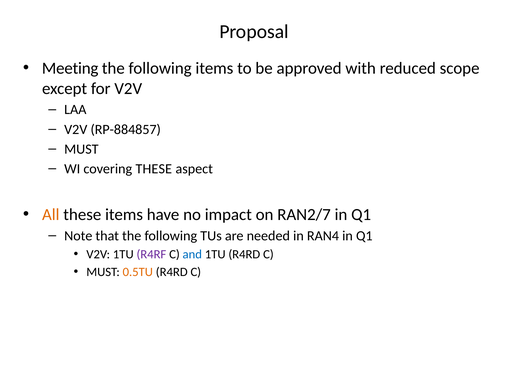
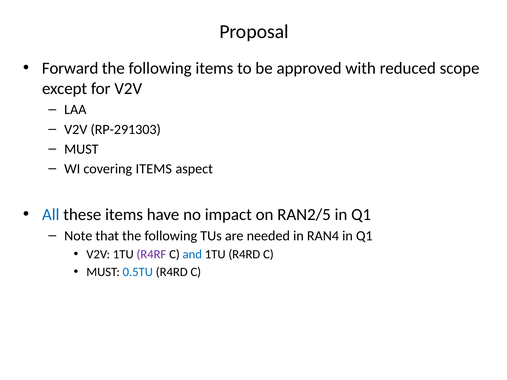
Meeting: Meeting -> Forward (70, 68)
RP-884857: RP-884857 -> RP-291303 (126, 129)
covering THESE: THESE -> ITEMS (154, 169)
All colour: orange -> blue (51, 215)
RAN2/7: RAN2/7 -> RAN2/5 (304, 215)
0.5TU colour: orange -> blue (138, 272)
